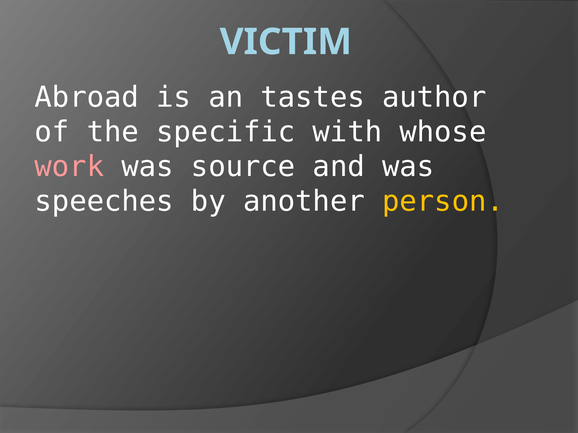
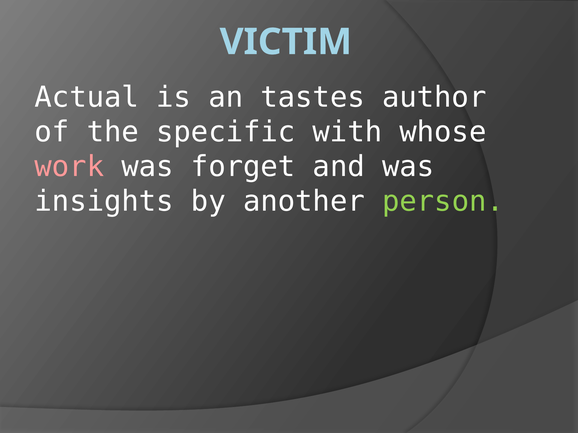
Abroad: Abroad -> Actual (87, 97)
source: source -> forget (243, 167)
speeches: speeches -> insights (104, 201)
person colour: yellow -> light green (443, 201)
